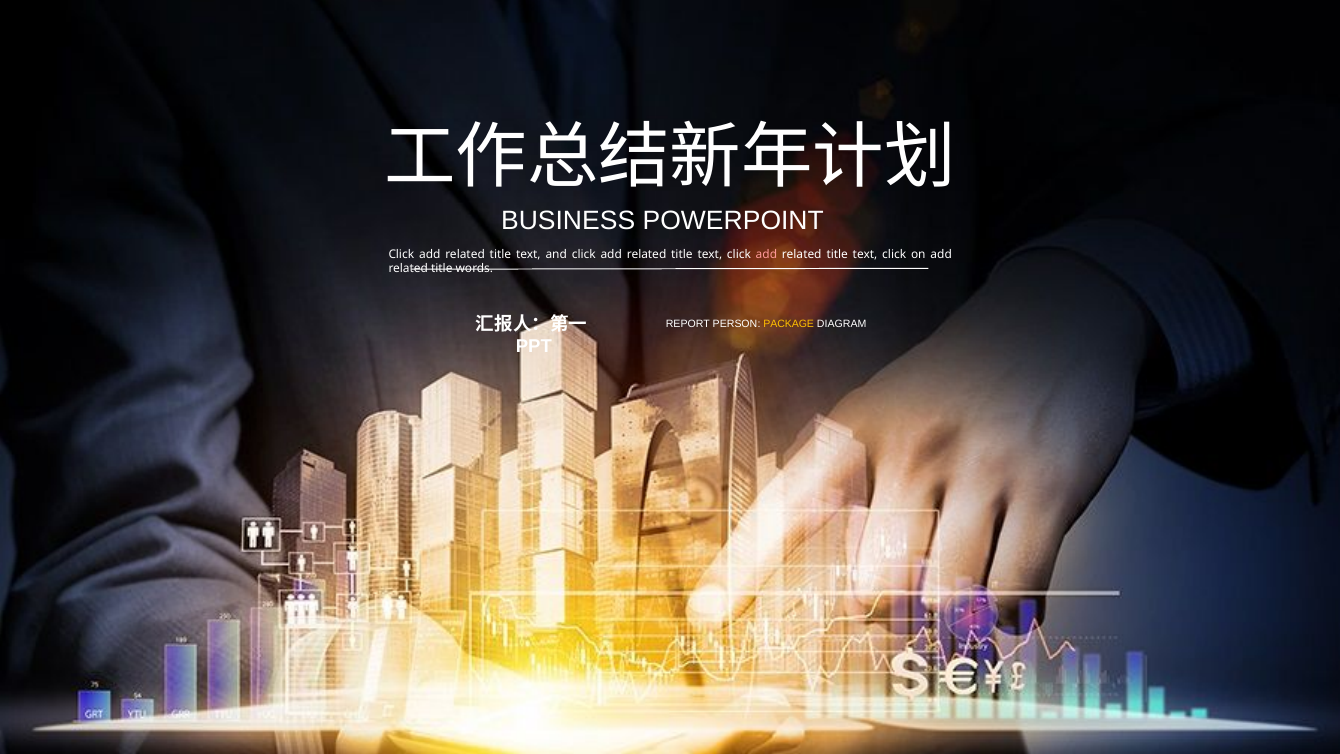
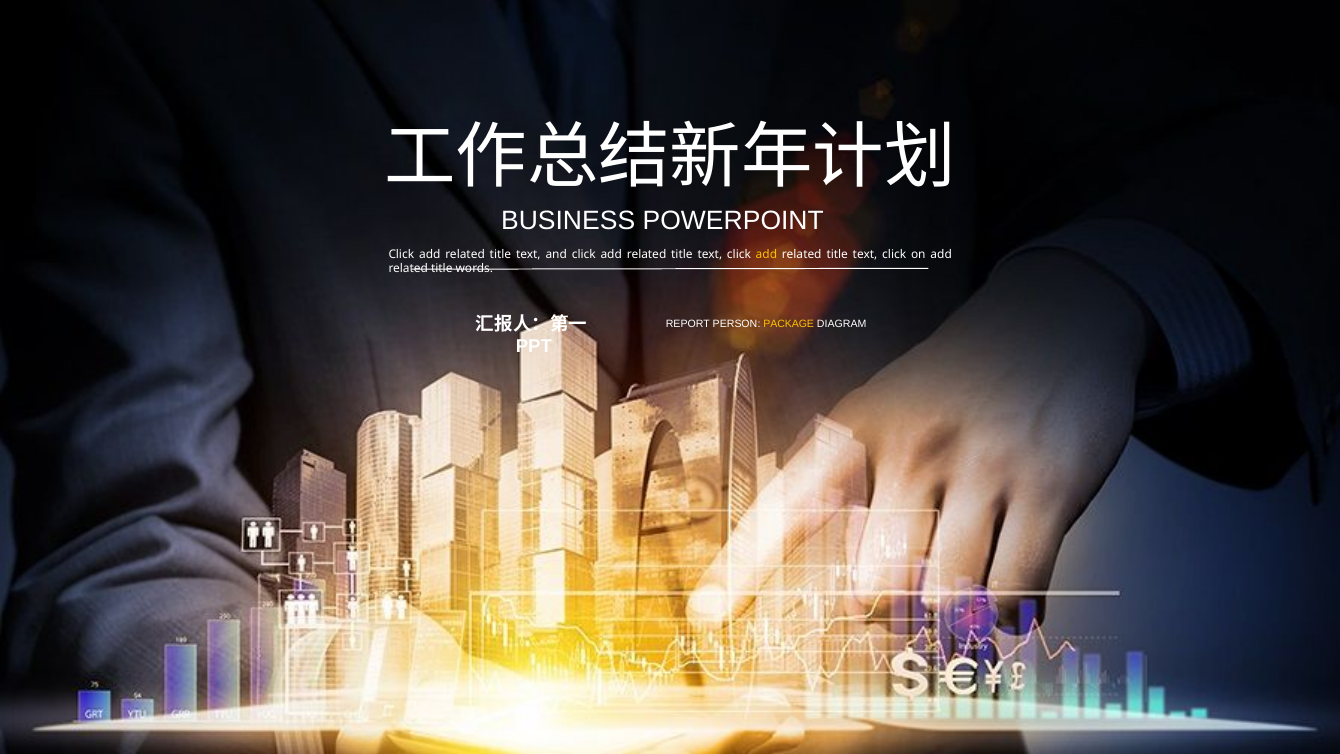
add colour: pink -> yellow (766, 254)
